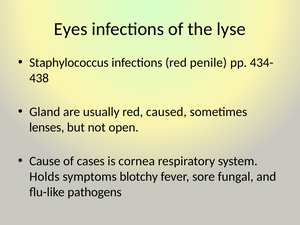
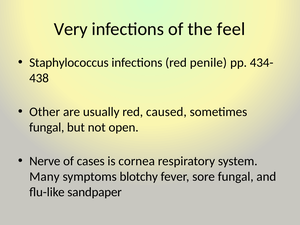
Eyes: Eyes -> Very (71, 29)
lyse: lyse -> feel (231, 29)
Gland: Gland -> Other (45, 112)
lenses: lenses -> fungal (47, 127)
Cause: Cause -> Nerve (45, 161)
Holds: Holds -> Many (44, 177)
pathogens: pathogens -> sandpaper (95, 192)
